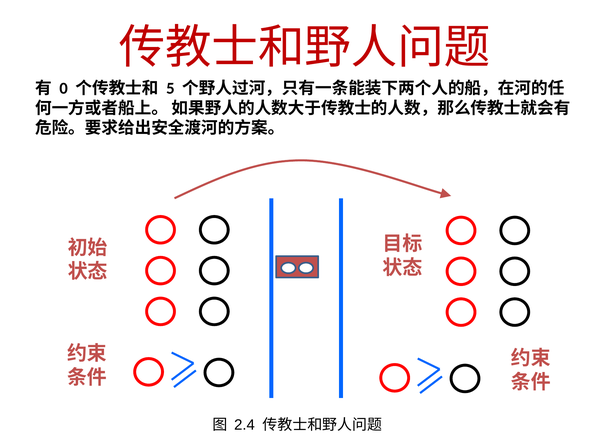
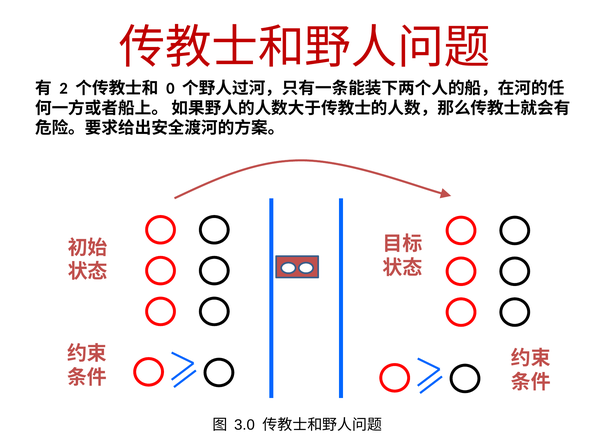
0: 0 -> 2 (64, 88)
5: 5 -> 0 (170, 88)
2.4: 2.4 -> 3.0 (244, 425)
